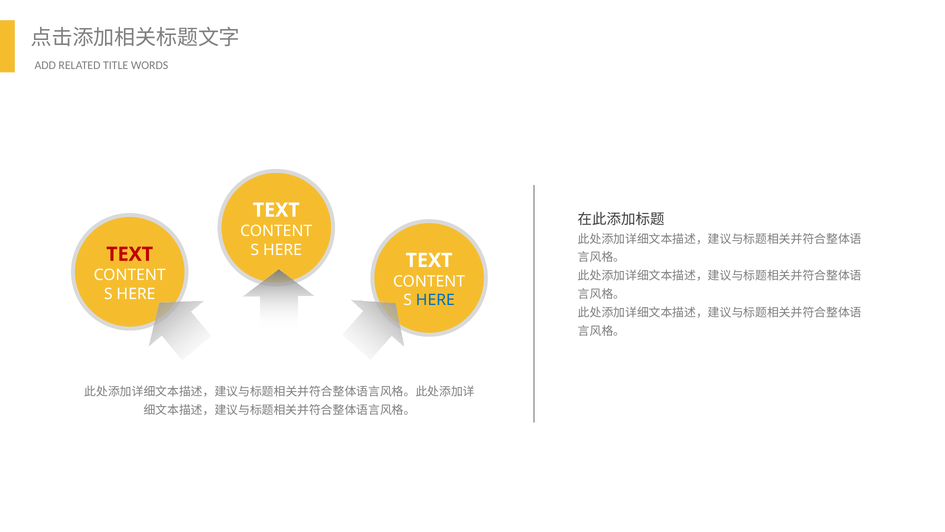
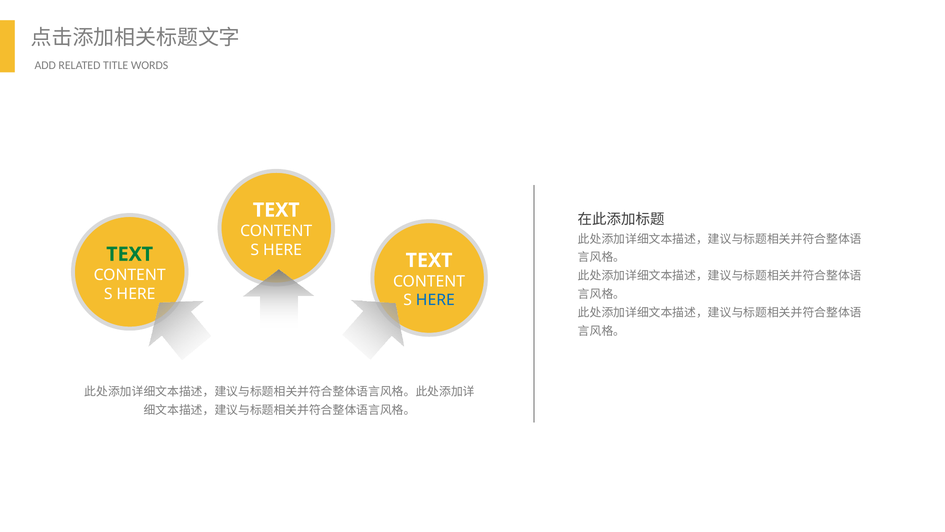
TEXT colour: red -> green (130, 254)
